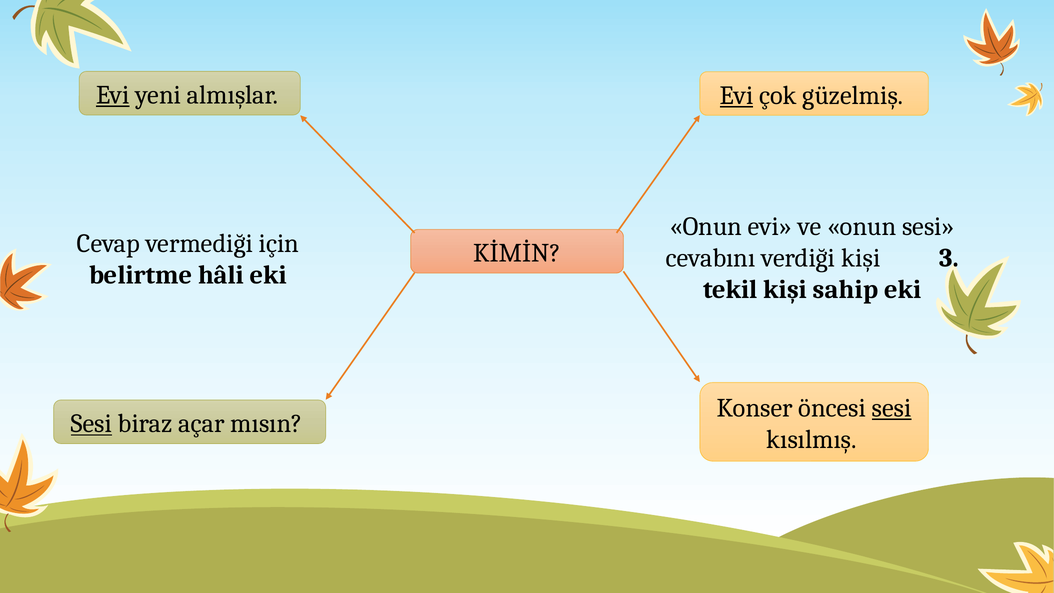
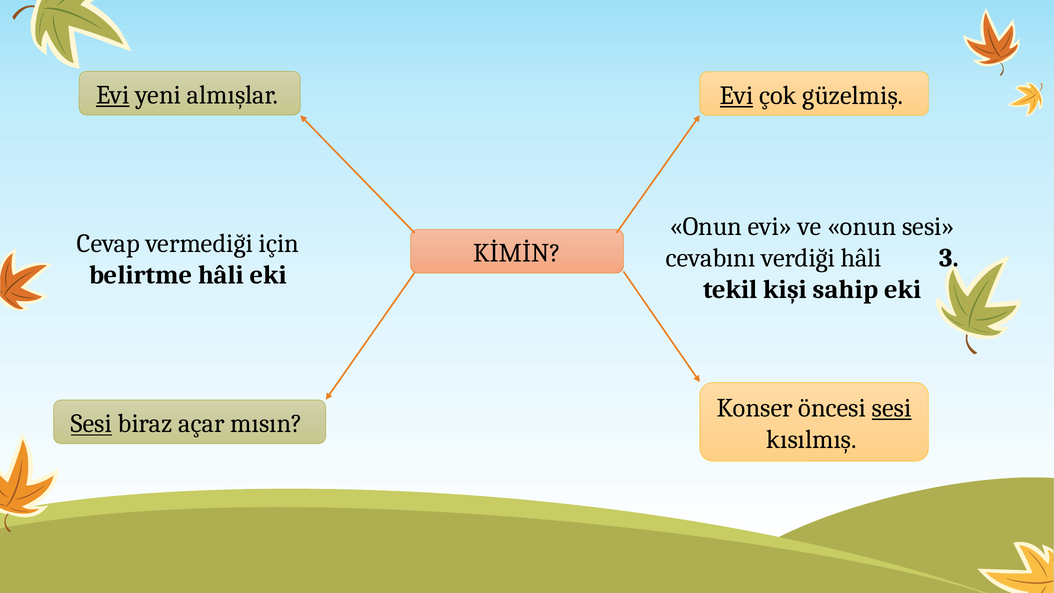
verdiği kişi: kişi -> hâli (861, 258)
